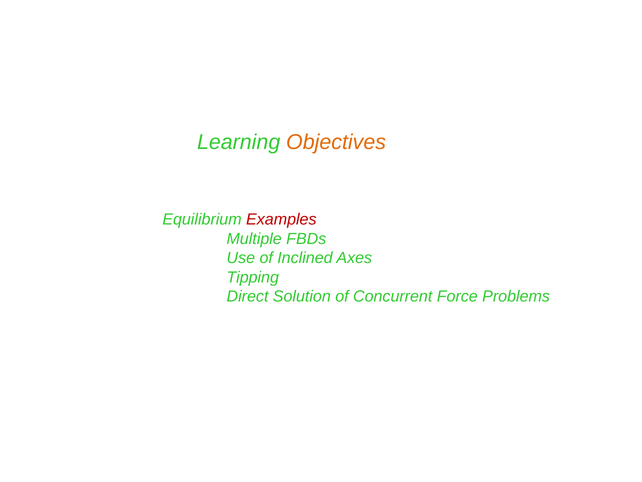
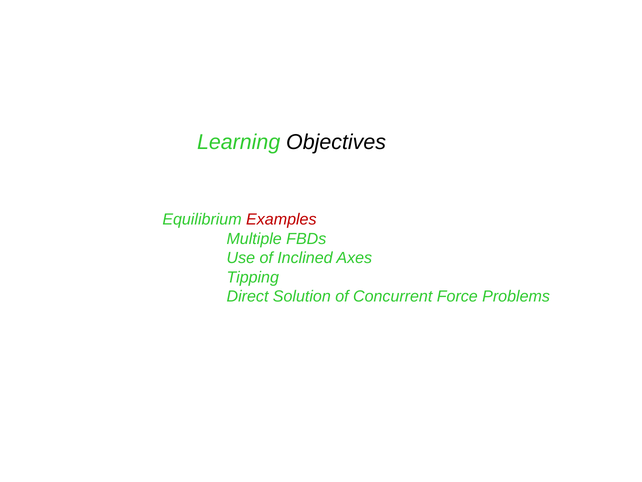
Objectives colour: orange -> black (336, 142)
